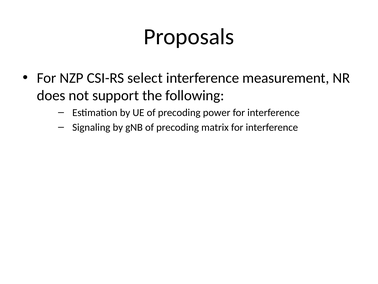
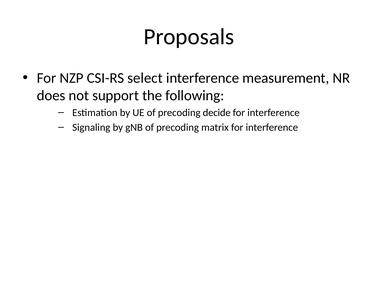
power: power -> decide (217, 112)
